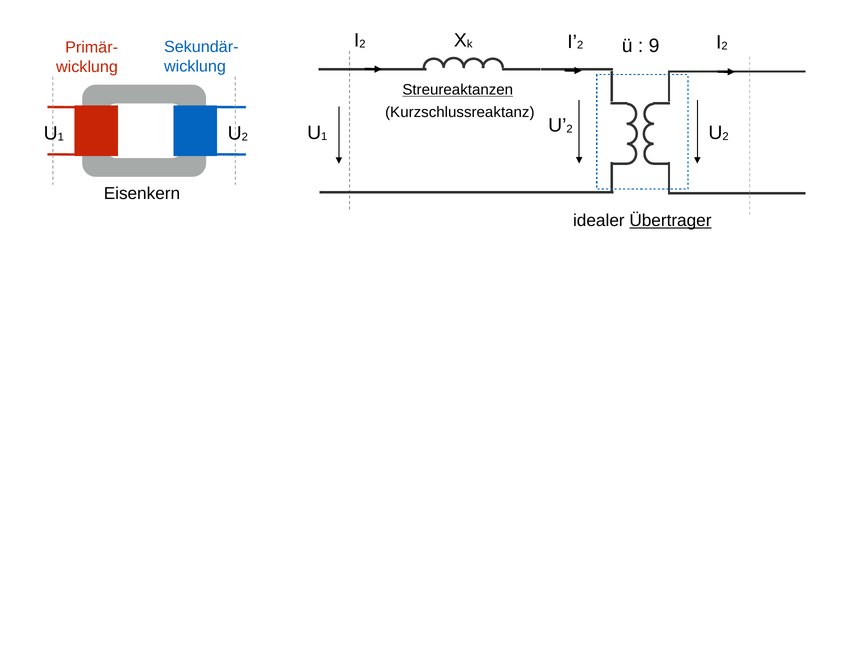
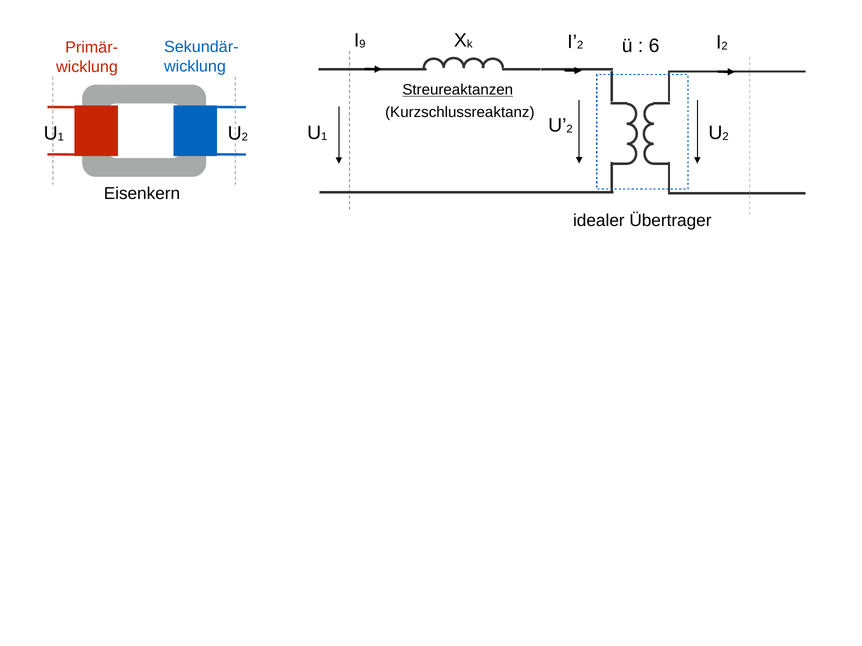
2: 2 -> 9 (362, 44)
9: 9 -> 6 (654, 46)
Übertrager underline: present -> none (670, 221)
